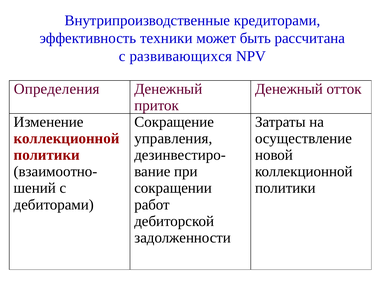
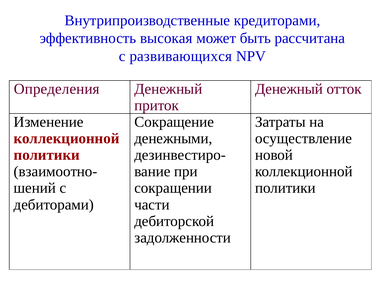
техники: техники -> высокая (166, 38)
управления: управления -> денежными (173, 139)
работ: работ -> части (152, 205)
